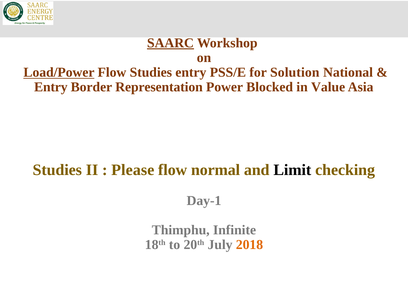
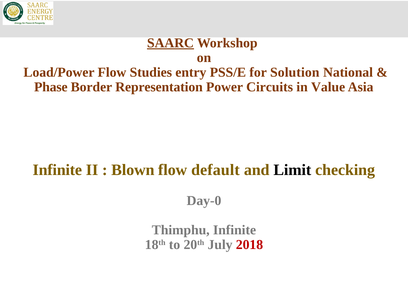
Load/Power underline: present -> none (59, 72)
Entry: Entry -> Phase (51, 87)
Blocked: Blocked -> Circuits (270, 87)
Studies: Studies -> Infinite (57, 170)
Please: Please -> Blown (133, 170)
normal: normal -> default (215, 170)
Day-1: Day-1 -> Day-0 (204, 201)
2018 colour: orange -> red (249, 245)
